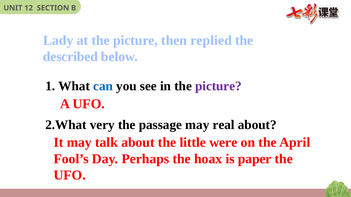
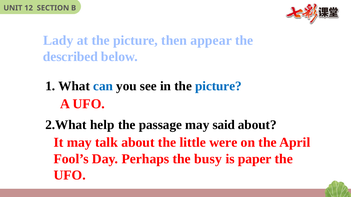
replied: replied -> appear (211, 40)
picture colour: purple -> blue (218, 86)
very: very -> help (102, 125)
real: real -> said (224, 125)
hoax: hoax -> busy (208, 159)
